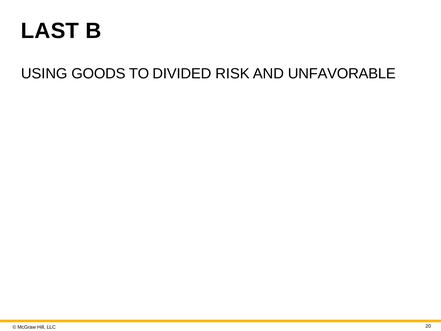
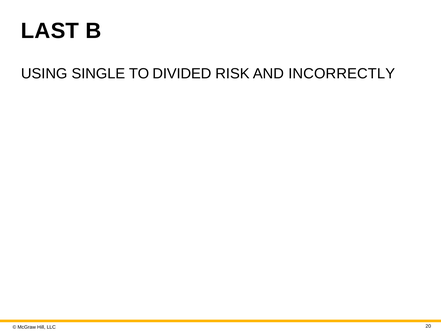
GOODS: GOODS -> SINGLE (98, 74)
UNFAVORABLE: UNFAVORABLE -> INCORRECTLY (342, 74)
